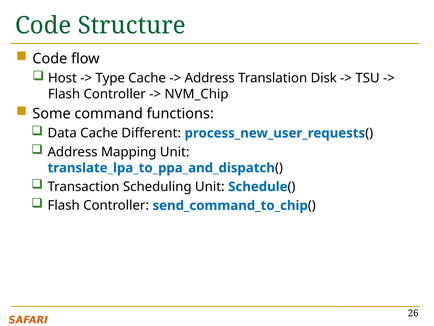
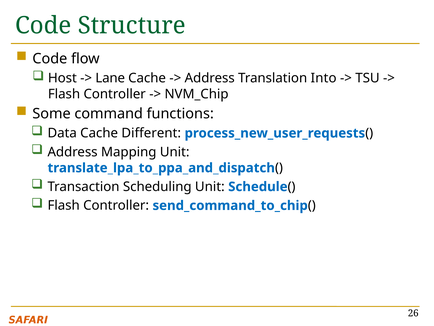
Type: Type -> Lane (110, 78)
Disk: Disk -> Into (324, 78)
